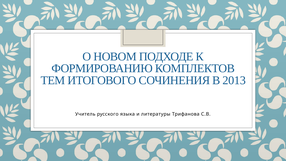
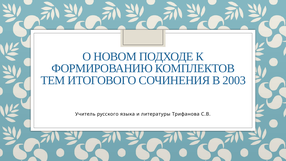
2013: 2013 -> 2003 (234, 80)
